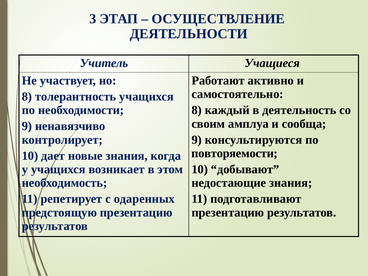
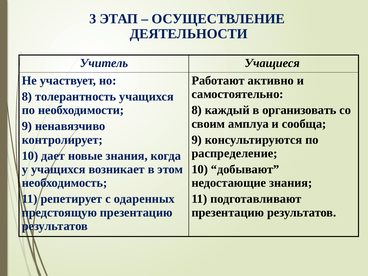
деятельность: деятельность -> организовать (299, 110)
повторяемости: повторяемости -> распределение (235, 153)
